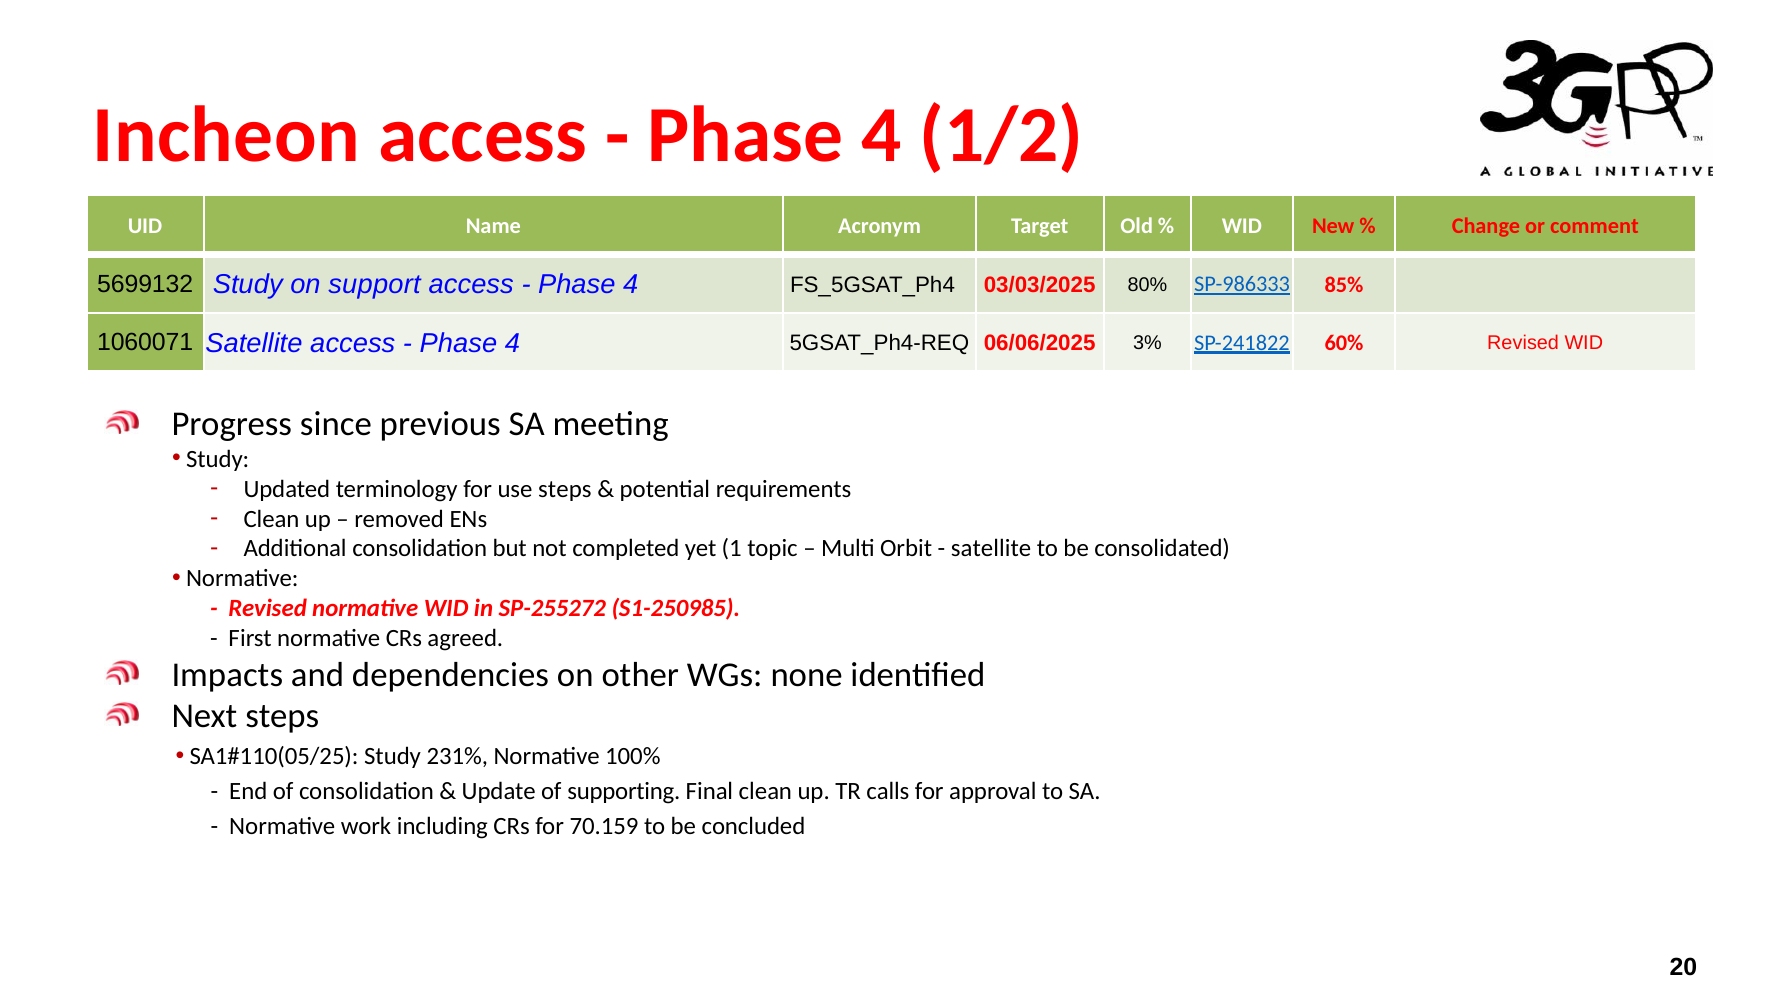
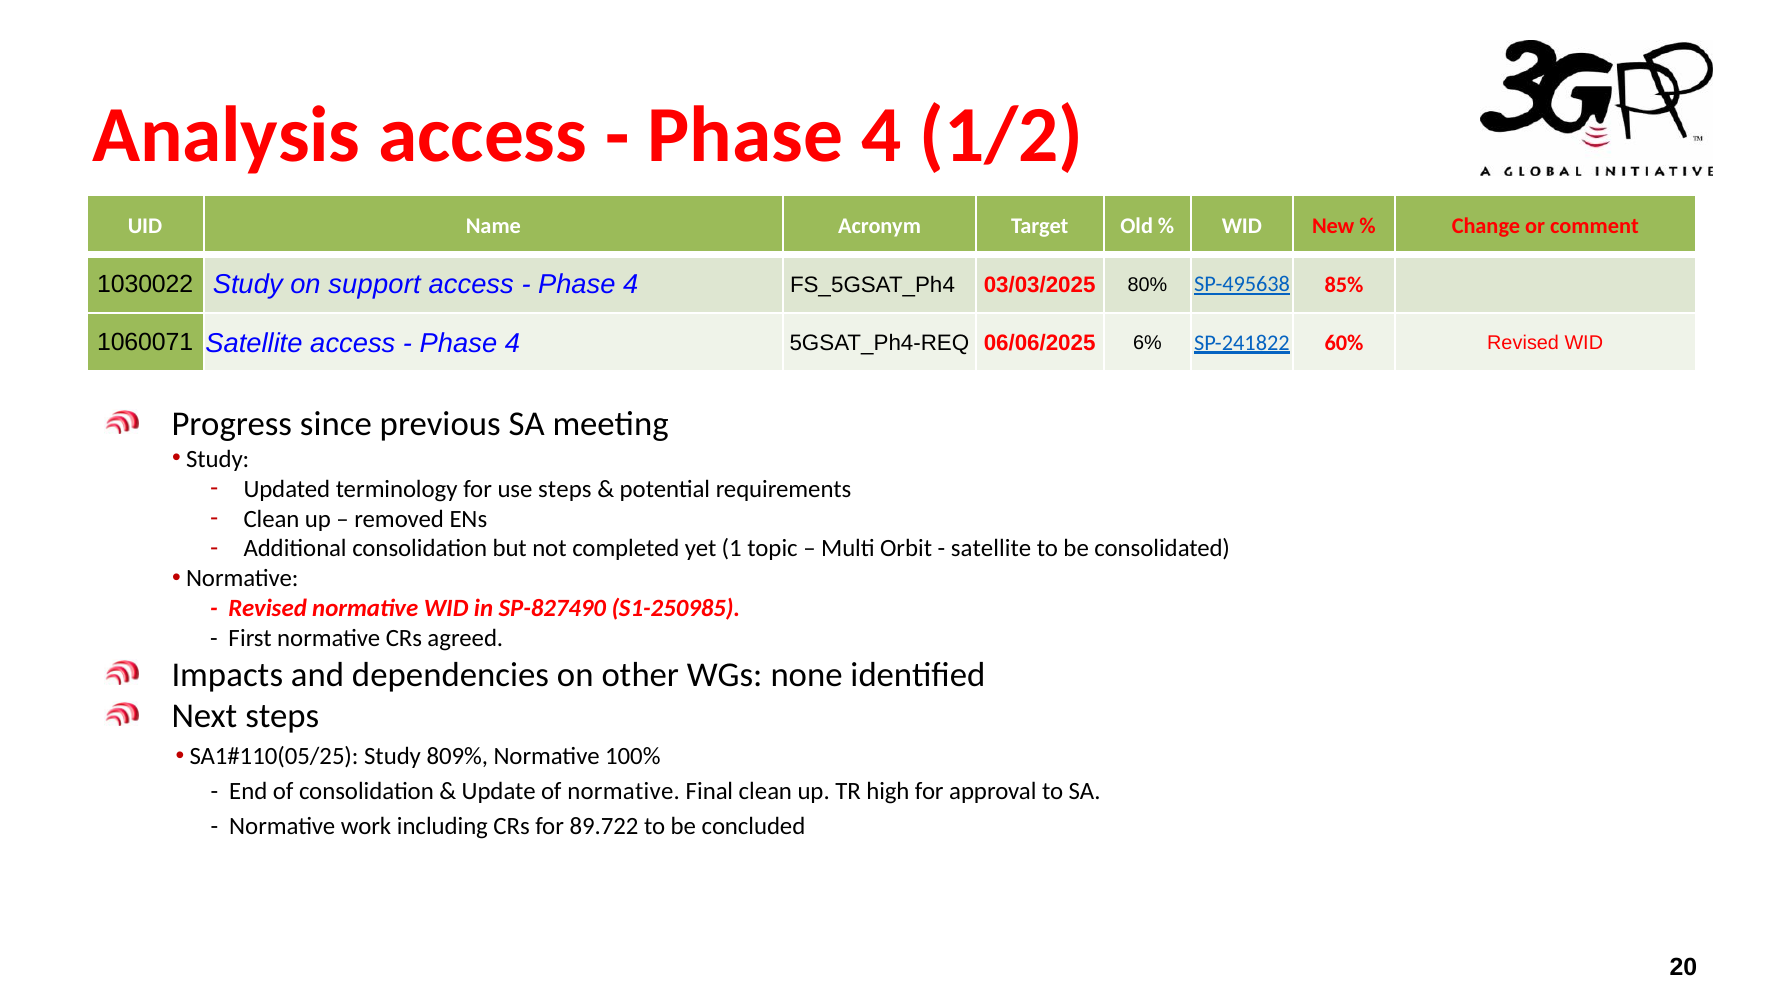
Incheon: Incheon -> Analysis (227, 136)
5699132: 5699132 -> 1030022 (145, 284)
SP-986333: SP-986333 -> SP-495638 (1242, 284)
3%: 3% -> 6% (1147, 343)
SP-255272: SP-255272 -> SP-827490 (552, 608)
231%: 231% -> 809% (457, 757)
of supporting: supporting -> normative (624, 791)
calls: calls -> high (888, 791)
70.159: 70.159 -> 89.722 (604, 826)
